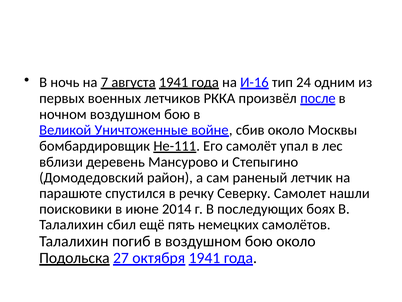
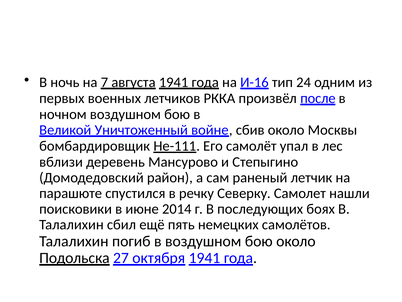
Уничтоженные: Уничтоженные -> Уничтоженный (141, 130)
